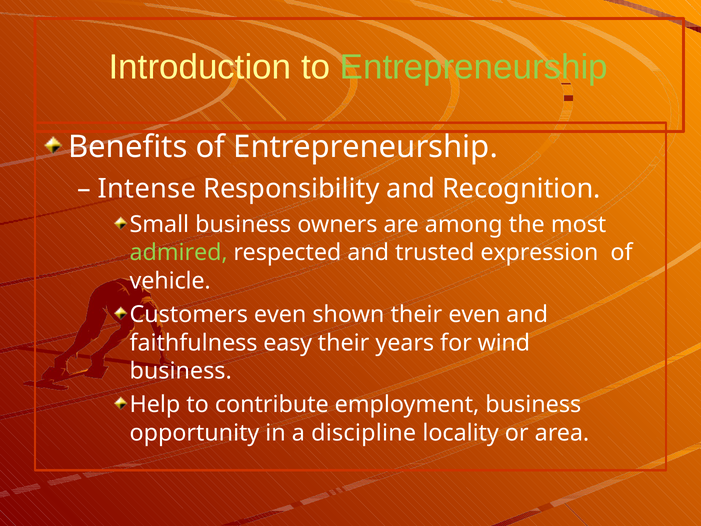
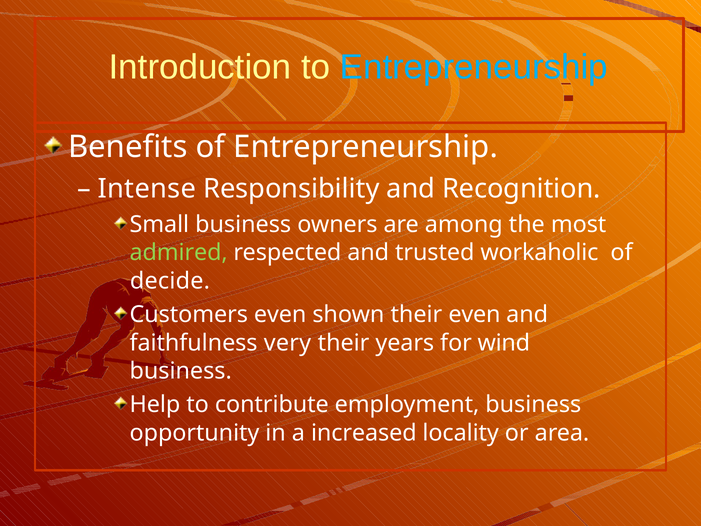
Entrepreneurship colour: light green -> light blue (474, 67)
expression: expression -> workaholic (539, 253)
vehicle: vehicle -> decide (170, 281)
easy: easy -> very (287, 343)
discipline: discipline -> increased (364, 433)
